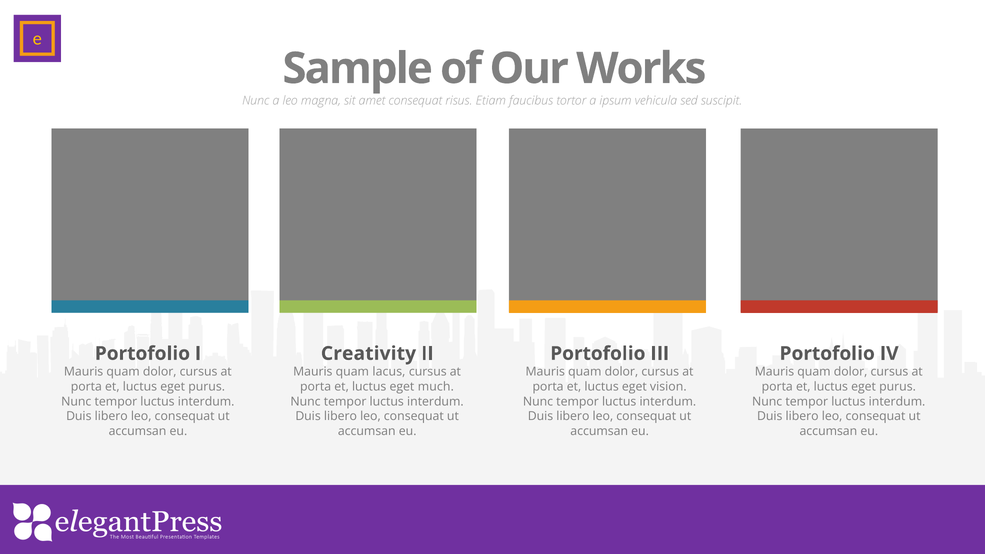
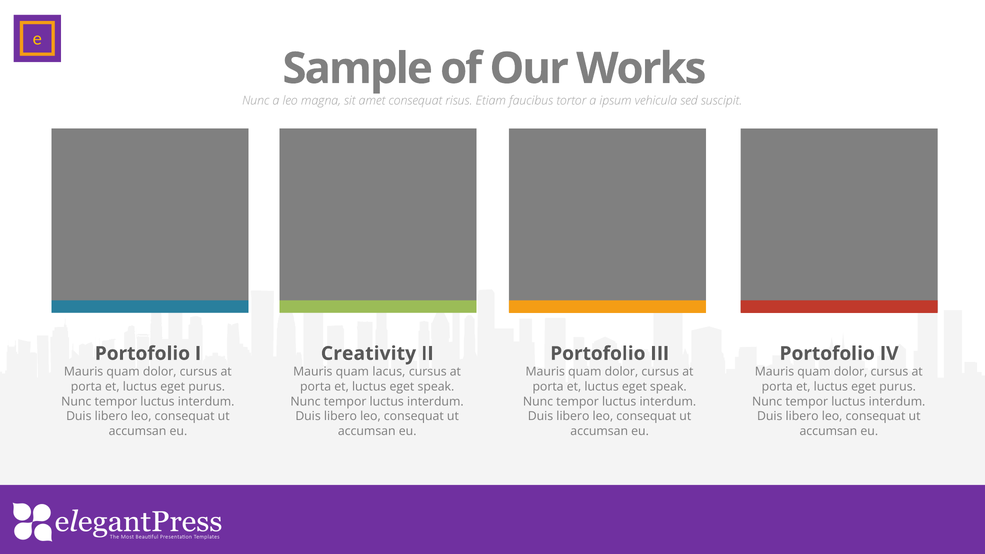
much: much -> speak (436, 387)
vision: vision -> speak (668, 387)
